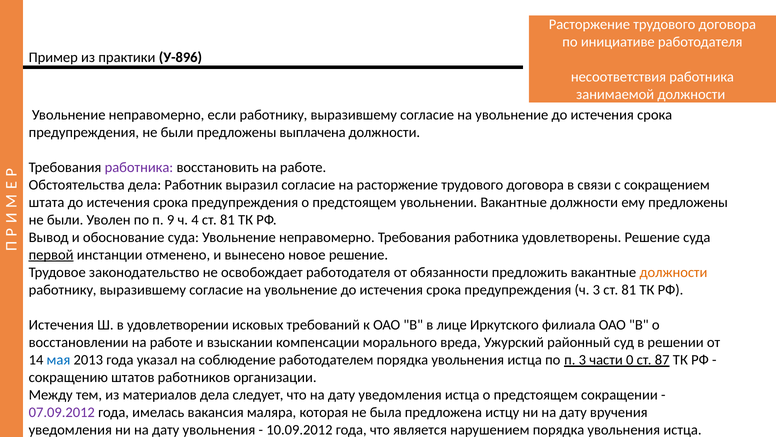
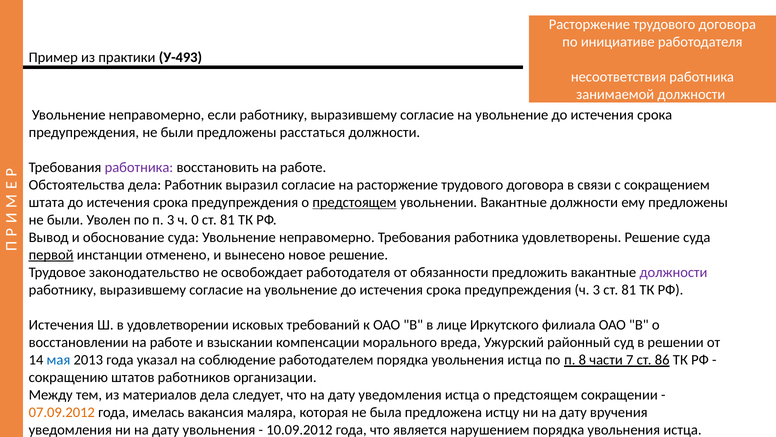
У-896: У-896 -> У-493 (180, 57)
выплачена: выплачена -> расстаться (312, 132)
предстоящем underline: none -> present (354, 202)
п 9: 9 -> 3 (171, 220)
4: 4 -> 0 (195, 220)
должности colour: orange -> purple (673, 272)
п 3: 3 -> 8 (582, 359)
0: 0 -> 7 (630, 359)
87: 87 -> 86 (662, 359)
07.09.2012 colour: purple -> orange (62, 412)
